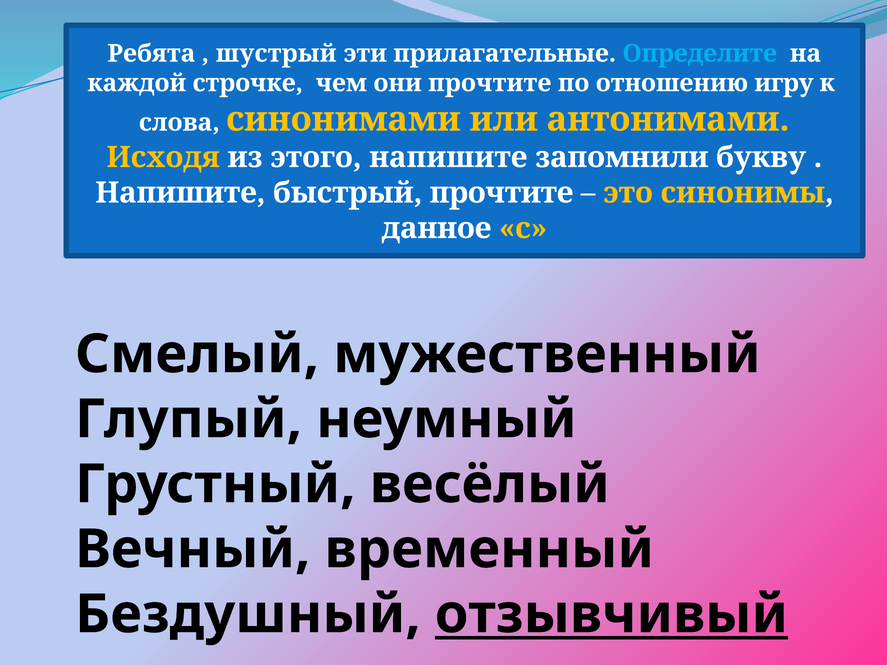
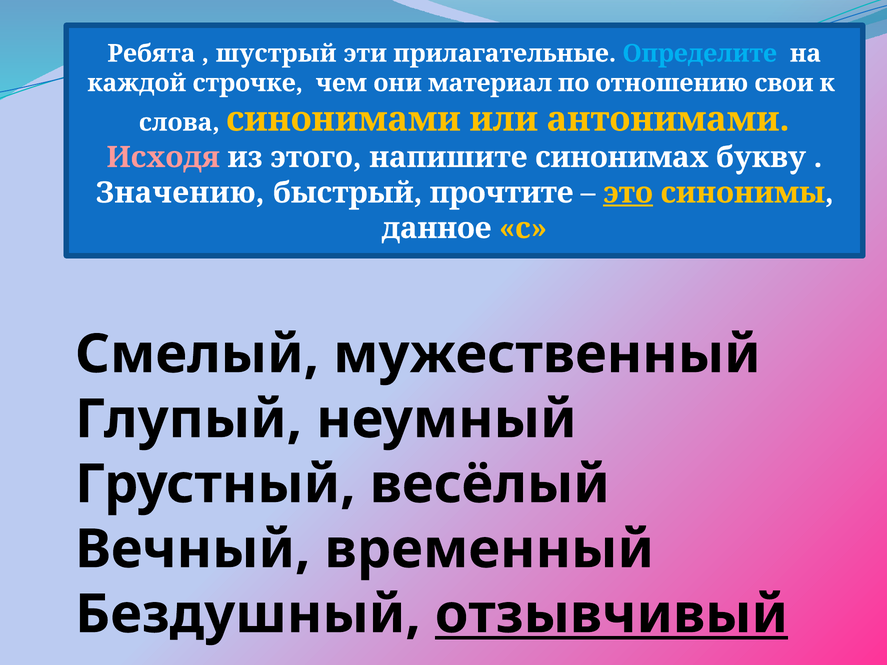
они прочтите: прочтите -> материал (490, 83)
игру: игру -> свои (784, 83)
Исходя colour: yellow -> pink (163, 157)
запомнили: запомнили -> синонимах (622, 157)
Напишите: Напишите -> Значению (180, 193)
это underline: none -> present (628, 193)
